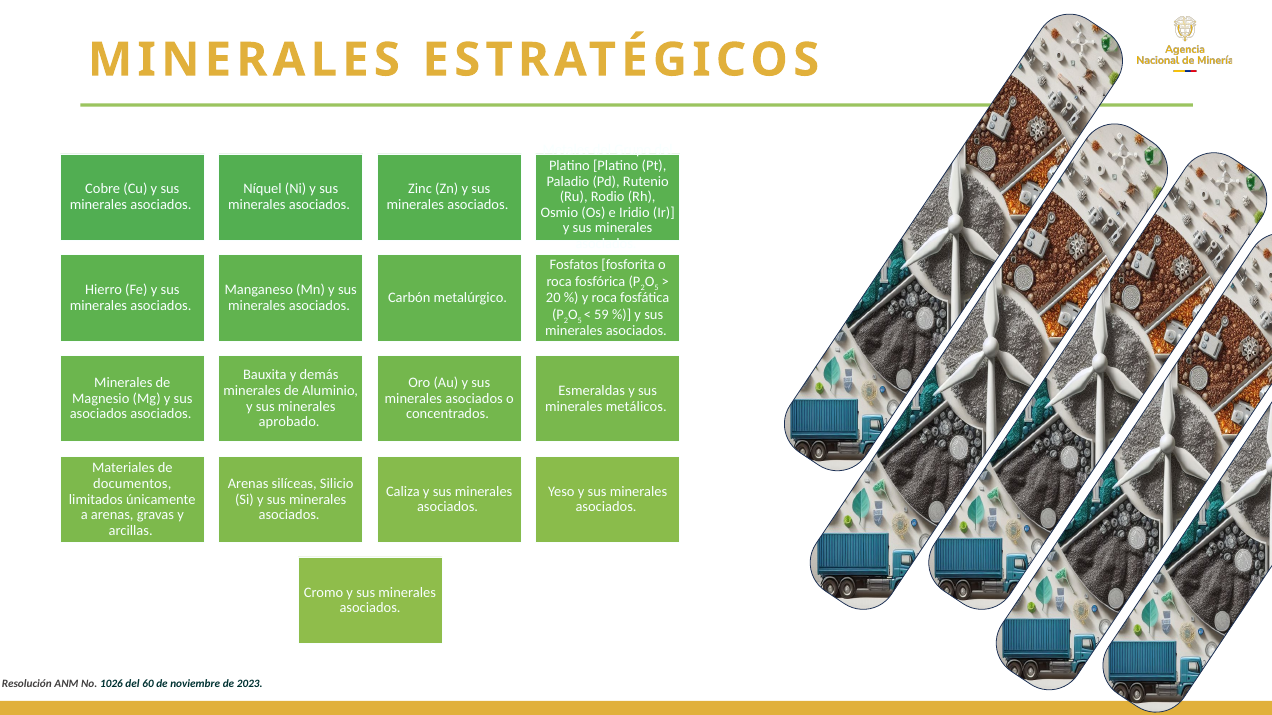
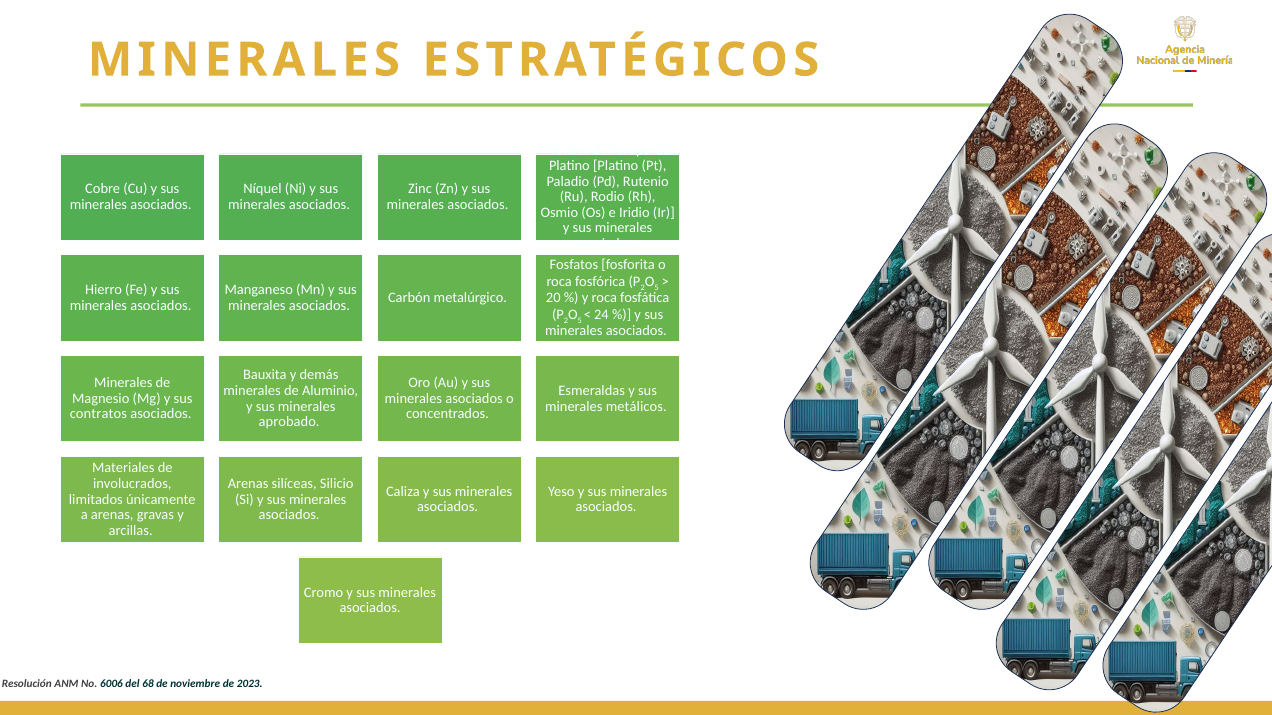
59: 59 -> 24 (601, 315)
asociados: asociados -> contratos (98, 414)
documentos: documentos -> involucrados (132, 484)
1026: 1026 -> 6006 (112, 684)
60: 60 -> 68 (148, 684)
